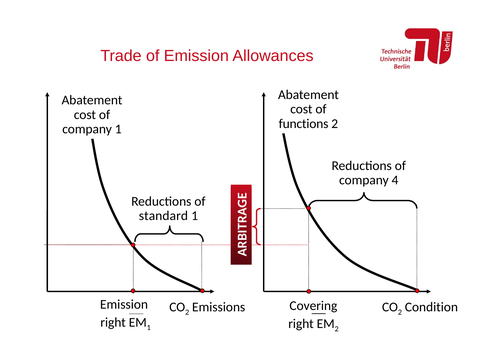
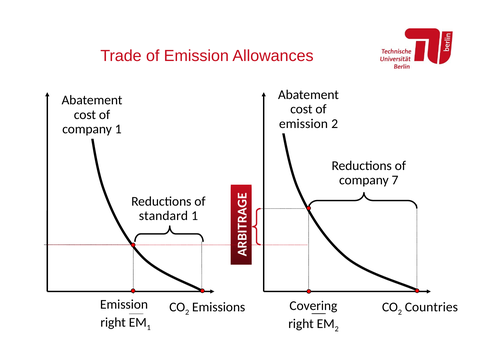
functions: functions -> emission (303, 124)
4: 4 -> 7 (395, 180)
Condition: Condition -> Countries (431, 307)
